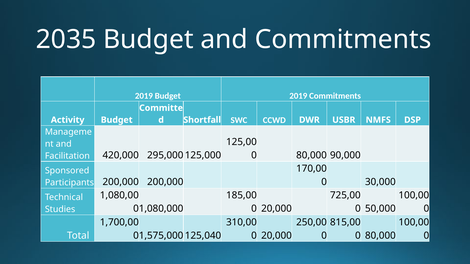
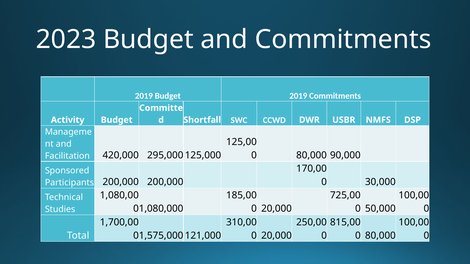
2035: 2035 -> 2023 (66, 39)
125,040: 125,040 -> 121,000 (203, 236)
